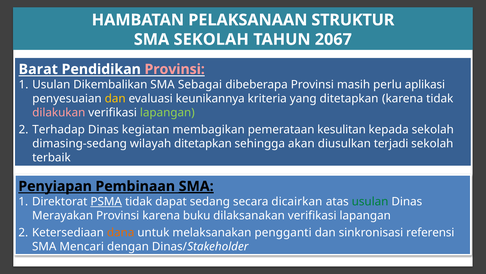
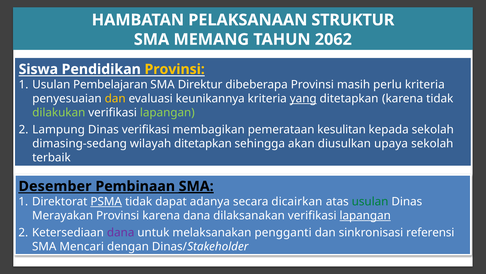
SMA SEKOLAH: SEKOLAH -> MEMANG (211, 39)
2067: 2067 -> 2062 (333, 39)
Barat: Barat -> Siswa (38, 69)
Provinsi colour: pink -> yellow (175, 69)
Dikembalikan: Dikembalikan -> Pembelajaran (110, 84)
Sebagai: Sebagai -> Direktur (200, 84)
perlu aplikasi: aplikasi -> kriteria (425, 84)
yang underline: none -> present (303, 98)
dilakukan colour: pink -> light green (59, 112)
Terhadap: Terhadap -> Lampung (59, 129)
Dinas kegiatan: kegiatan -> verifikasi (146, 129)
terjadi: terjadi -> upaya (391, 143)
Penyiapan: Penyiapan -> Desember (55, 186)
sedang: sedang -> adanya (210, 201)
karena buku: buku -> dana (197, 215)
lapangan underline: none -> present (365, 215)
dana colour: orange -> purple (121, 232)
